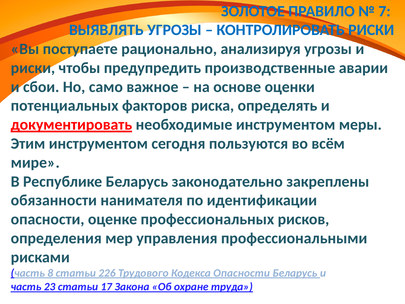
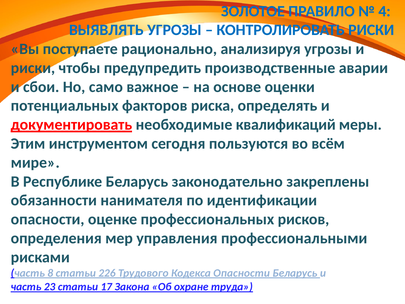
7: 7 -> 4 (385, 11)
необходимые инструментом: инструментом -> квалификаций (286, 125)
